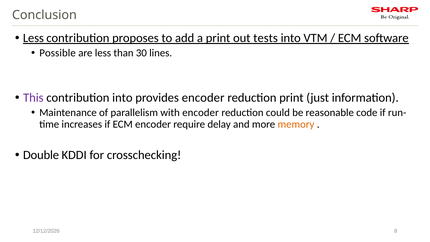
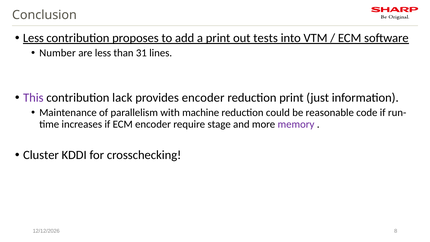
Possible: Possible -> Number (58, 53)
30: 30 -> 31 (141, 53)
contribution into: into -> lack (122, 98)
with encoder: encoder -> machine (201, 112)
delay: delay -> stage (219, 124)
memory colour: orange -> purple (296, 124)
Double: Double -> Cluster (41, 155)
